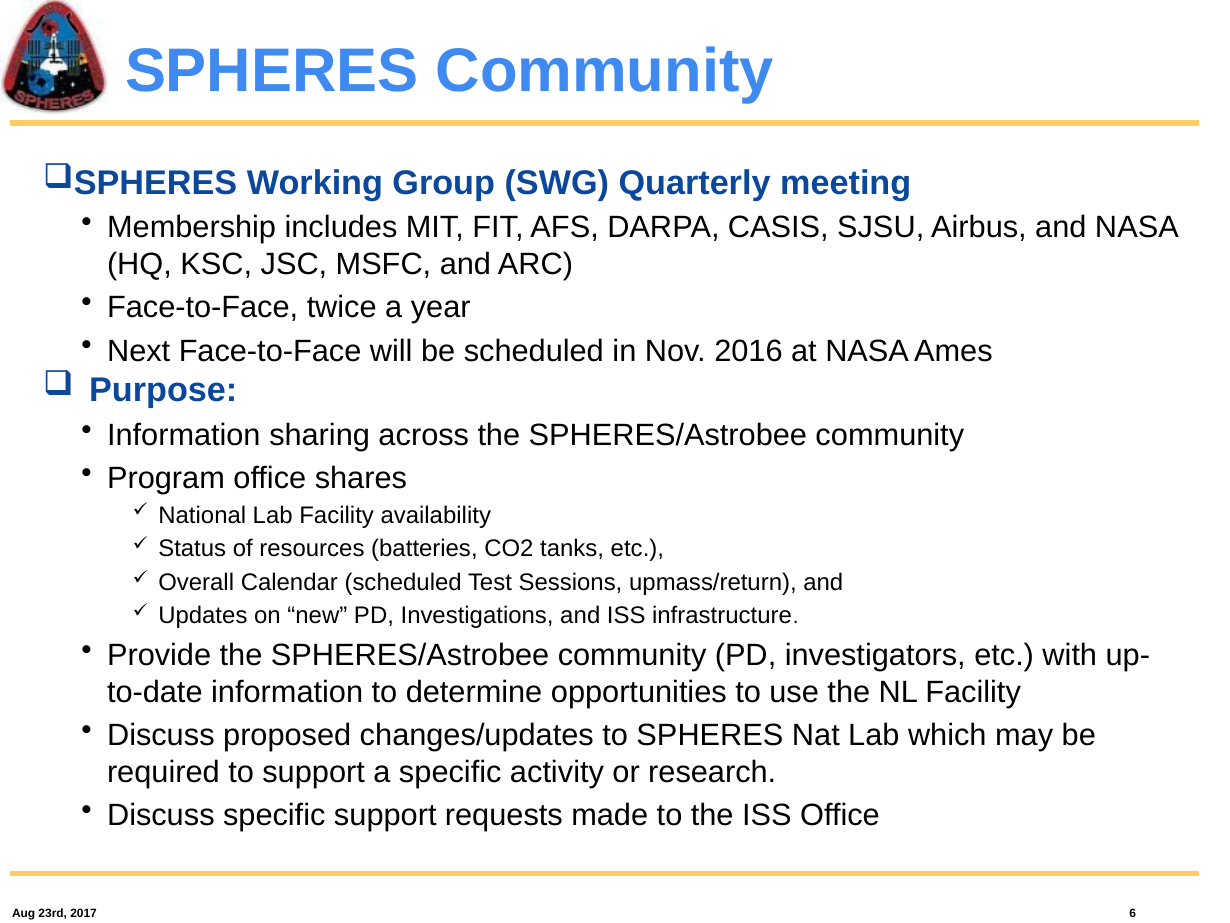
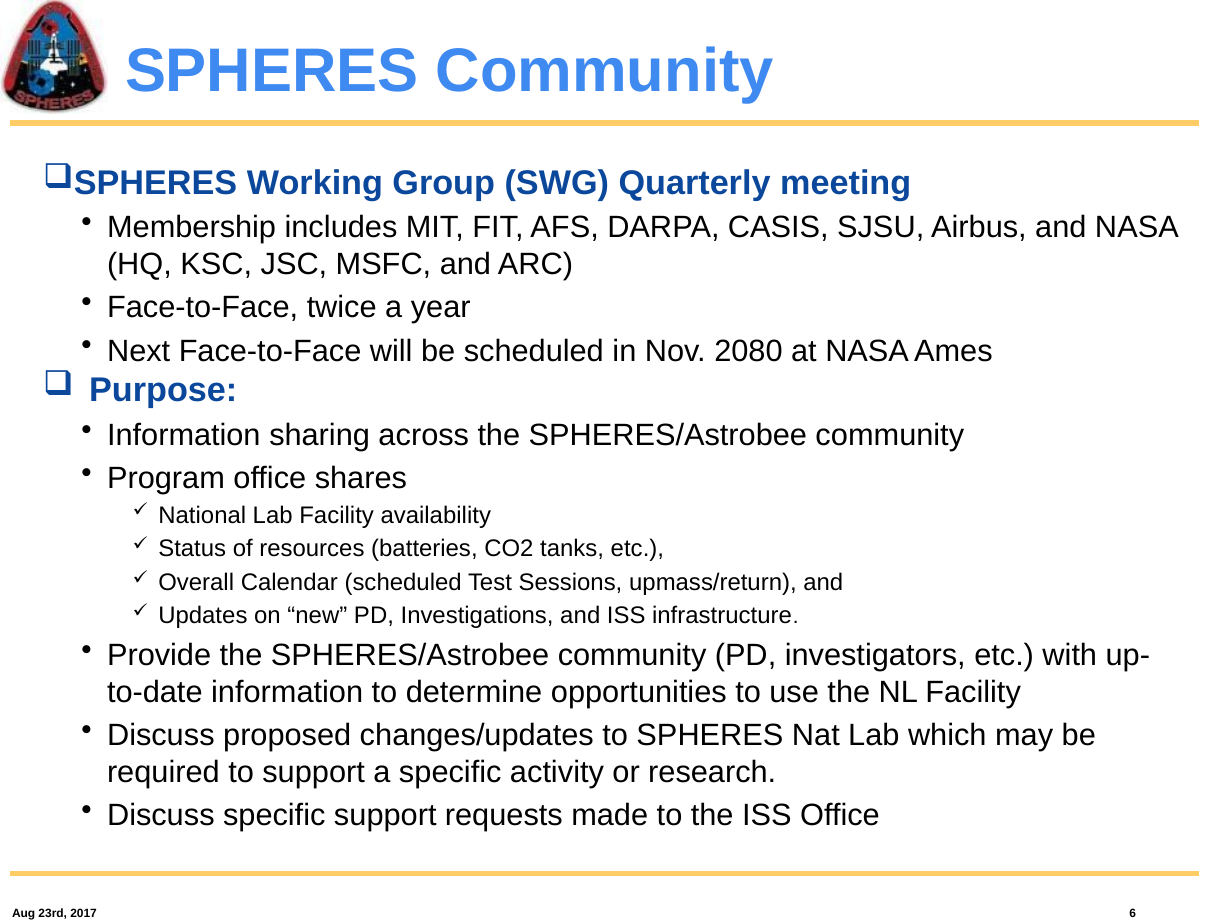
2016: 2016 -> 2080 (748, 351)
